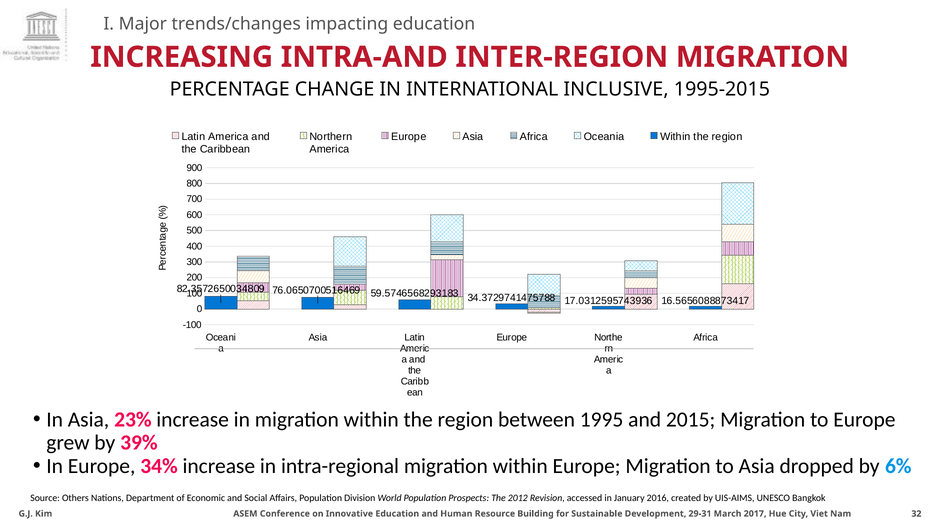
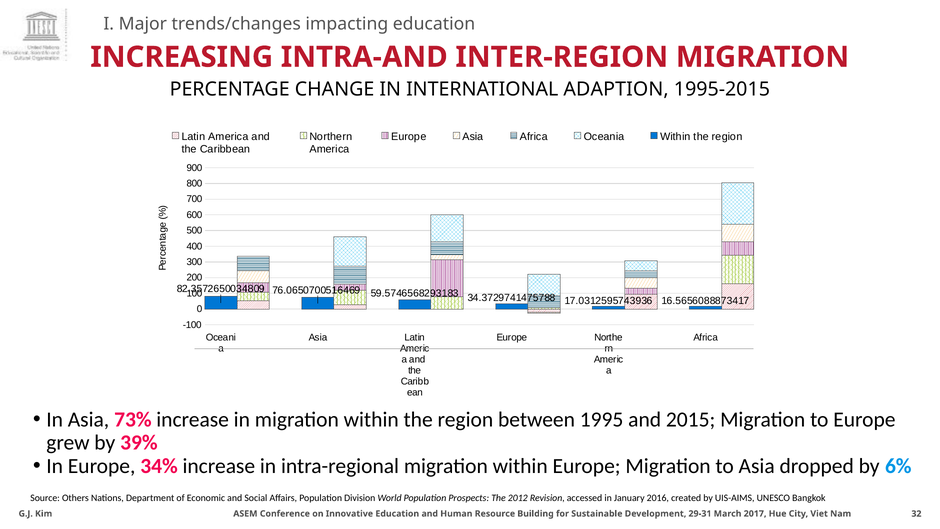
INCLUSIVE: INCLUSIVE -> ADAPTION (616, 89)
23%: 23% -> 73% (133, 419)
